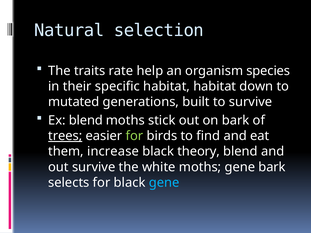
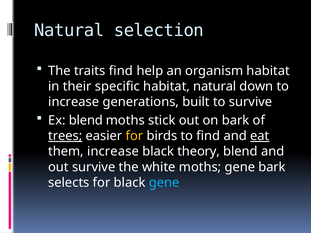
traits rate: rate -> find (121, 71)
organism species: species -> habitat (268, 71)
habitat habitat: habitat -> natural (215, 86)
mutated: mutated -> increase (74, 102)
for colour: light green -> yellow (134, 136)
eat underline: none -> present (260, 136)
